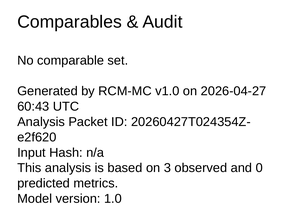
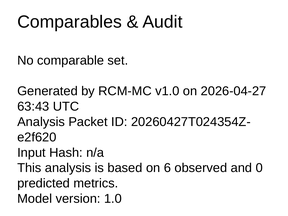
60:43: 60:43 -> 63:43 (33, 106)
3: 3 -> 6 (167, 168)
